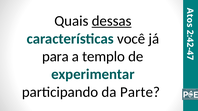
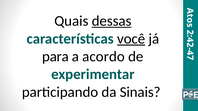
você underline: none -> present (131, 39)
templo: templo -> acordo (103, 57)
Parte: Parte -> Sinais (140, 92)
